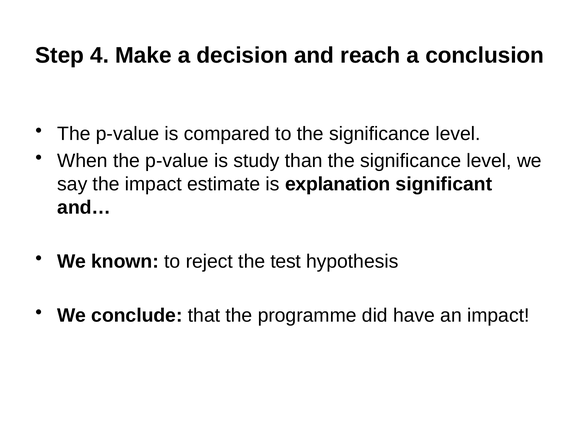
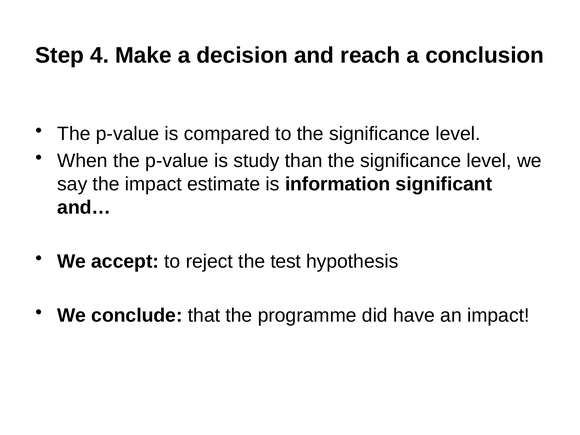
explanation: explanation -> information (338, 184)
known: known -> accept (125, 261)
